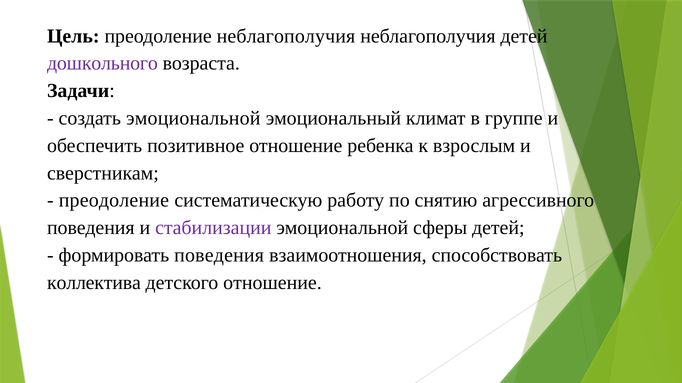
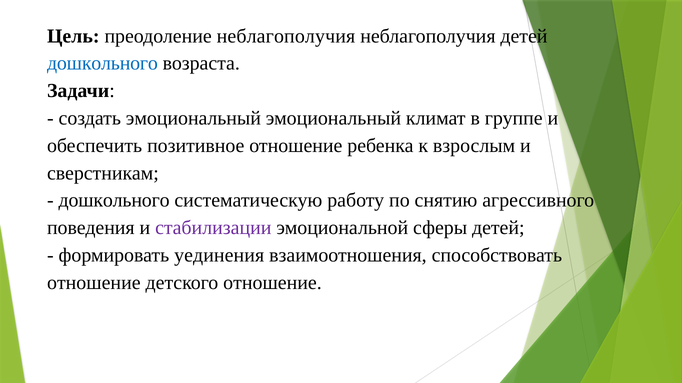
дошкольного colour: purple -> blue (102, 63)
создать эмоциональной: эмоциональной -> эмоциональный (193, 118)
преодоление: преодоление -> дошкольного (114, 201)
формировать поведения: поведения -> уединения (219, 256)
коллектива: коллектива -> отношение (94, 283)
